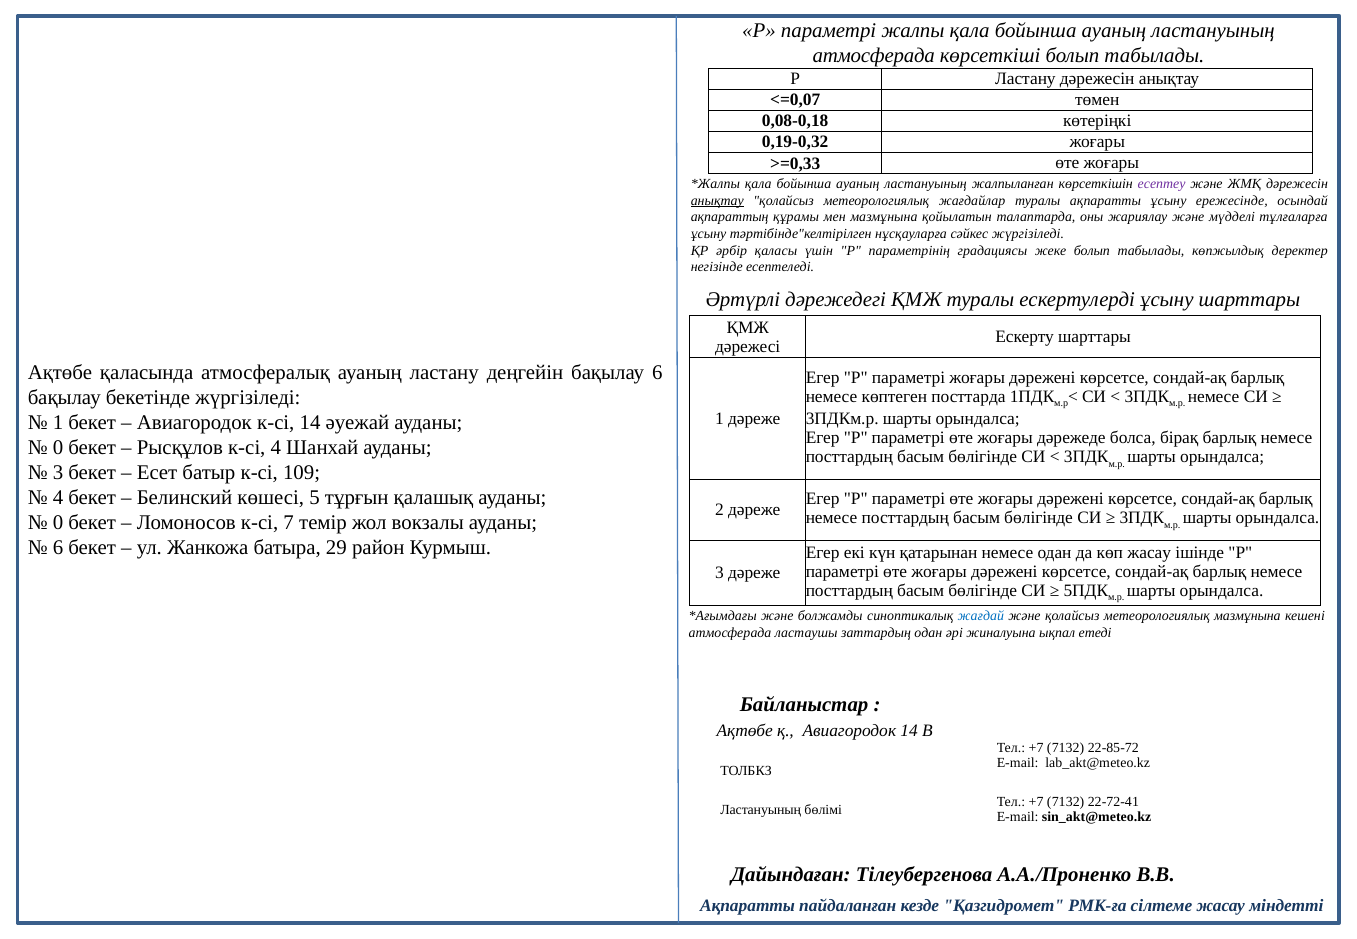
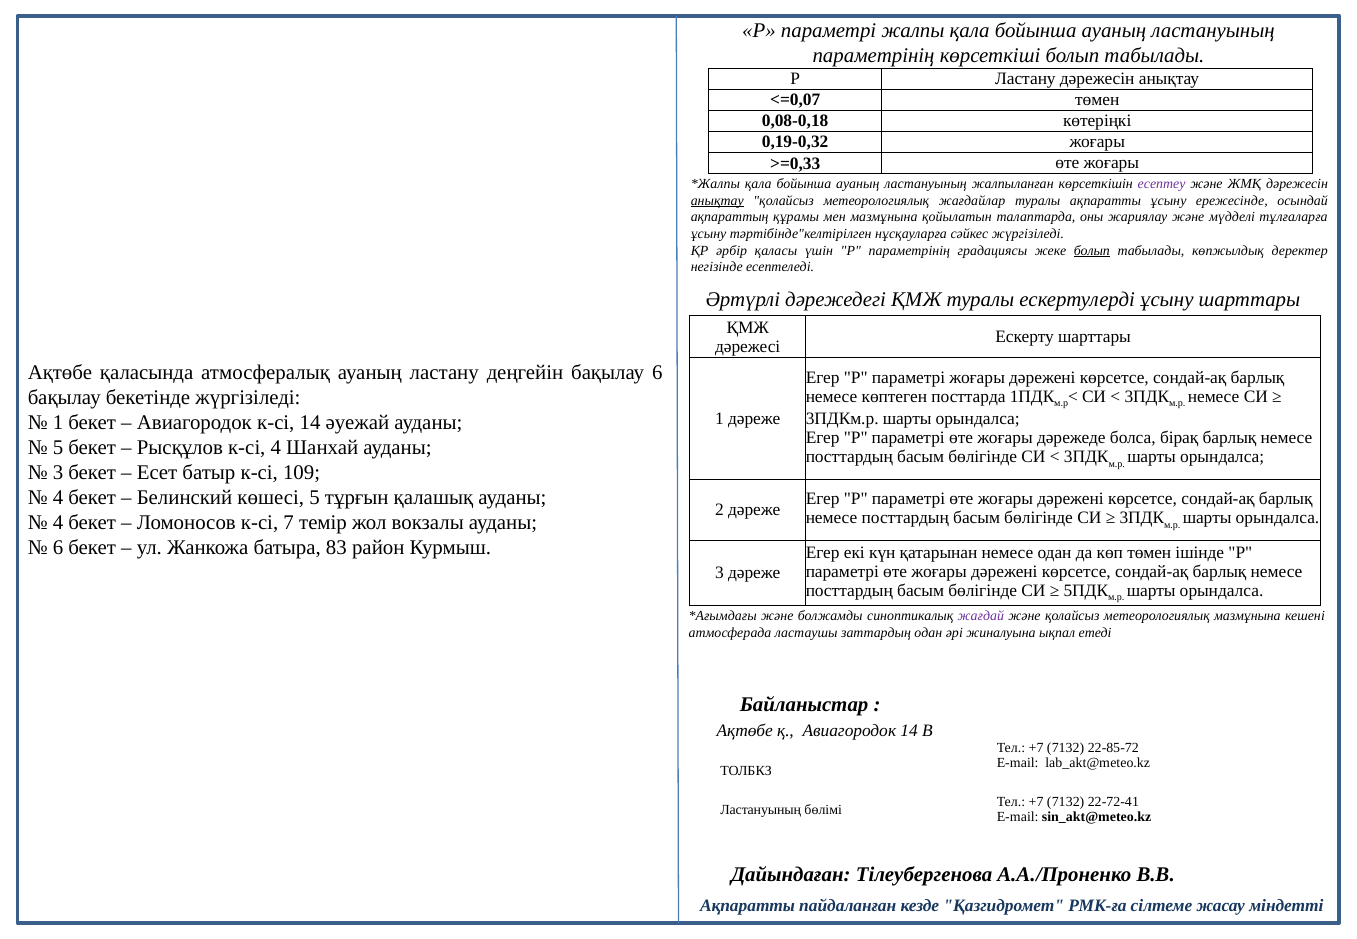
атмосферада: атмосферада -> параметрінің (874, 56)
болып underline: none -> present (1092, 251)
0: 0 -> 5 (58, 448)
0: 0 -> 4 (58, 523)
29: 29 -> 83 (336, 548)
көп жасау: жасау -> төмен (1149, 553)
жағдай colour: blue -> purple (981, 616)
